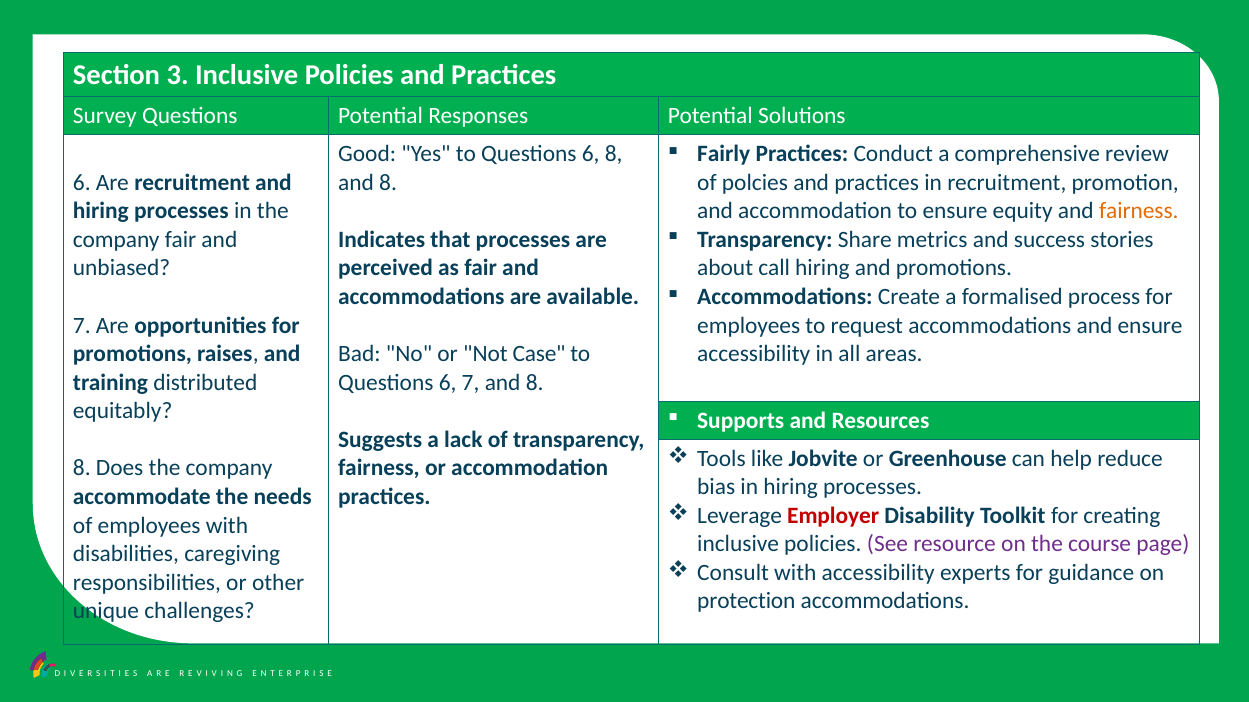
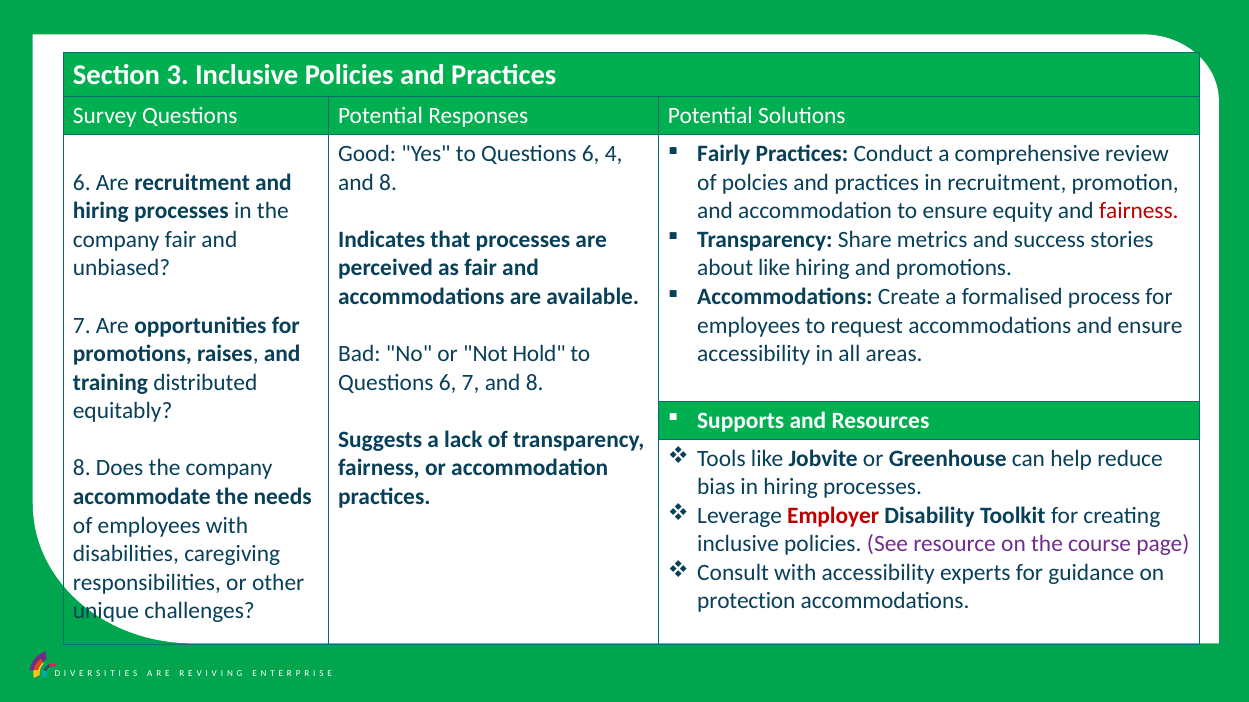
6 8: 8 -> 4 (614, 154)
fairness colour: orange -> red (1139, 211)
about call: call -> like (774, 268)
Case: Case -> Hold (539, 354)
